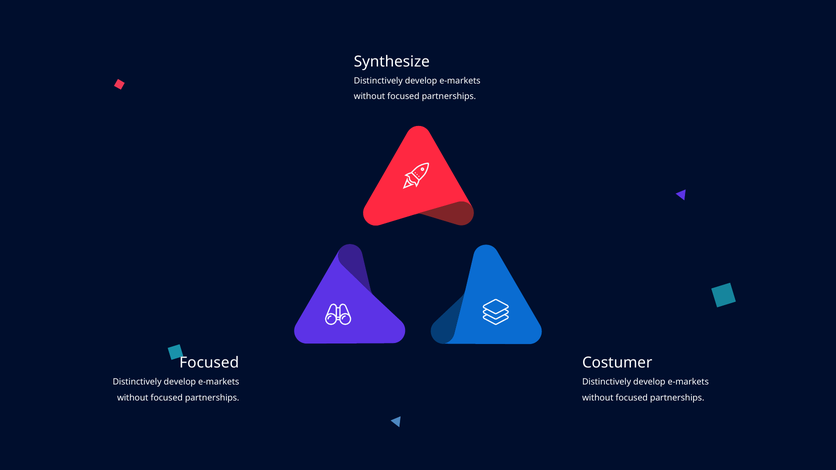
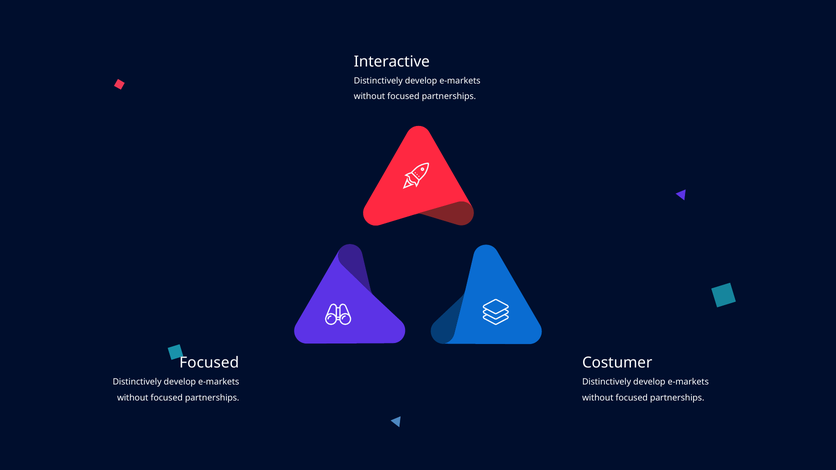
Synthesize: Synthesize -> Interactive (392, 62)
